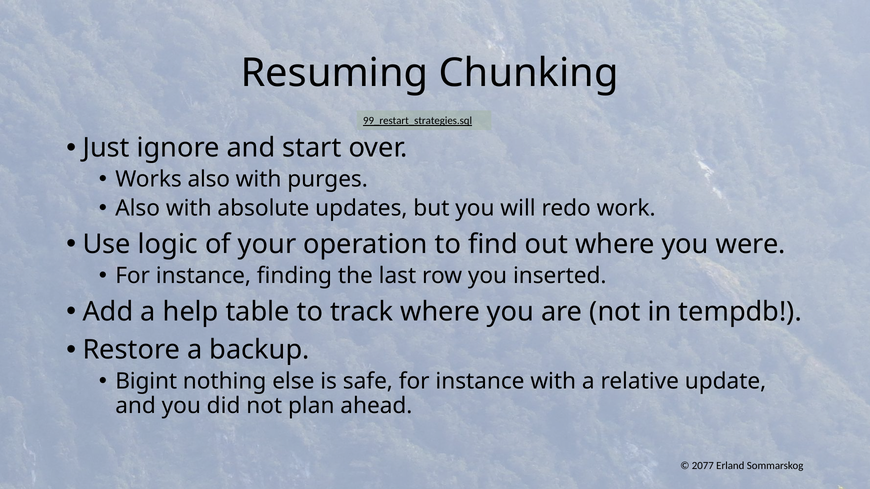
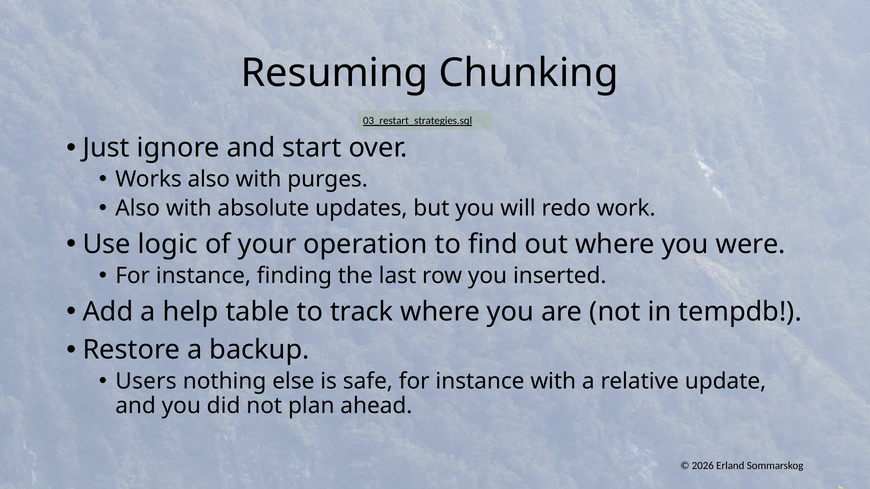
99_restart_strategies.sql: 99_restart_strategies.sql -> 03_restart_strategies.sql (418, 121)
Bigint: Bigint -> Users (146, 382)
2077: 2077 -> 2026 (703, 466)
